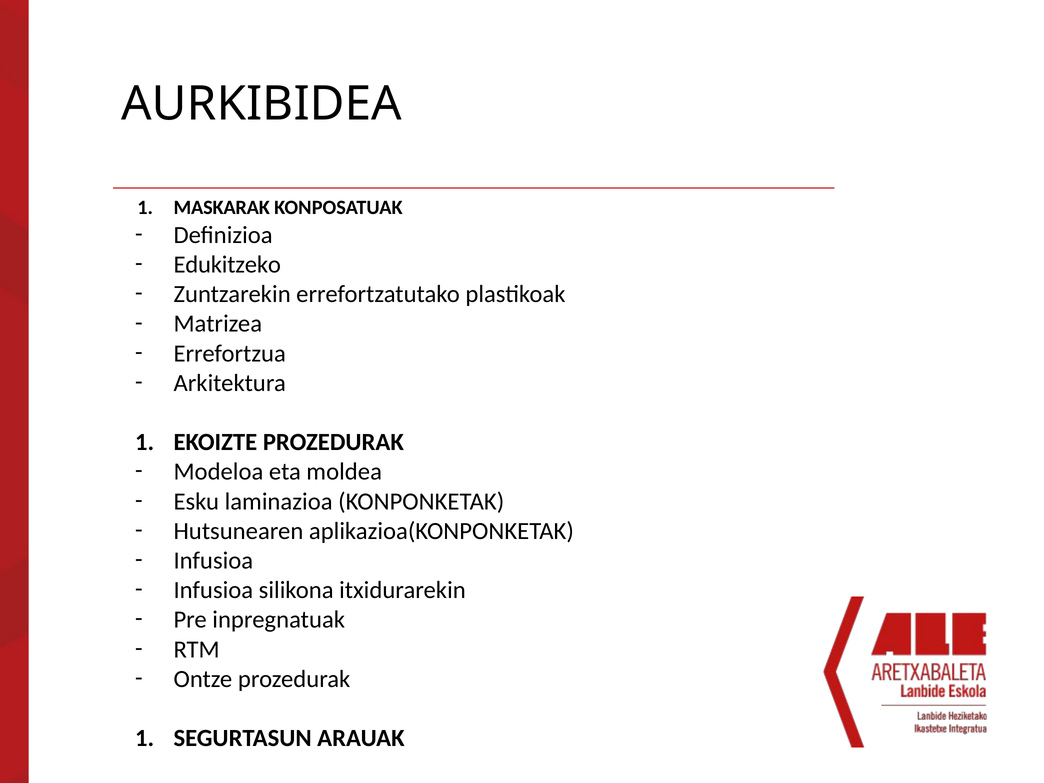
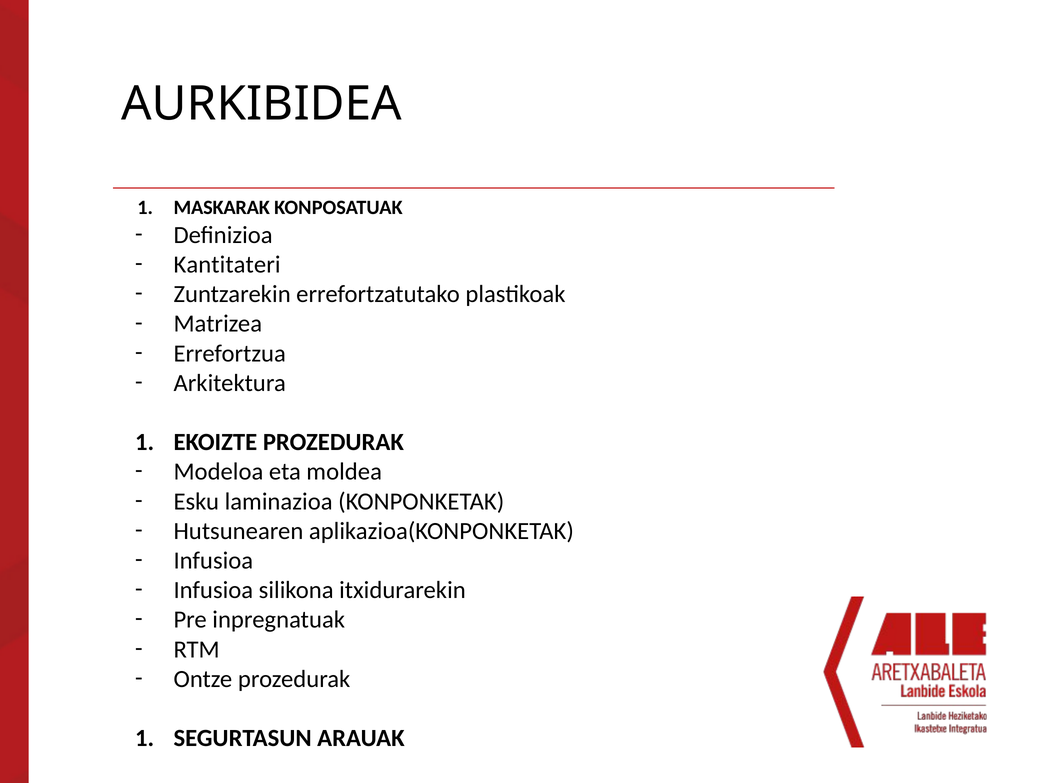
Edukitzeko: Edukitzeko -> Kantitateri (227, 265)
